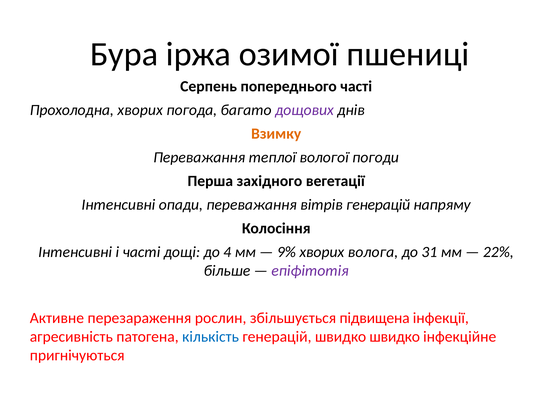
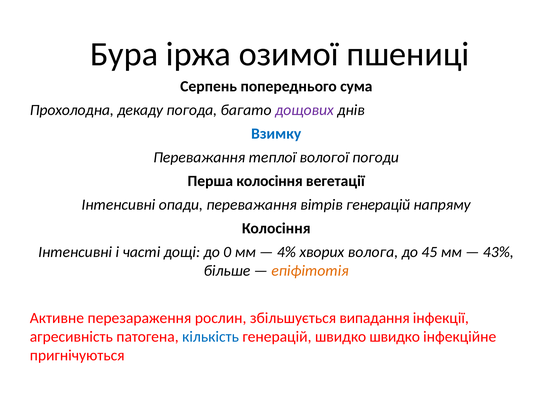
попереднього часті: часті -> сума (356, 87)
Прохолодна хворих: хворих -> декаду (140, 110)
Взимку colour: orange -> blue (276, 134)
Перша західного: західного -> колосіння (270, 181)
4: 4 -> 0 (227, 252)
9%: 9% -> 4% (286, 252)
31: 31 -> 45 (429, 252)
22%: 22% -> 43% (498, 252)
епіфітотія colour: purple -> orange (310, 271)
підвищена: підвищена -> випадання (375, 318)
